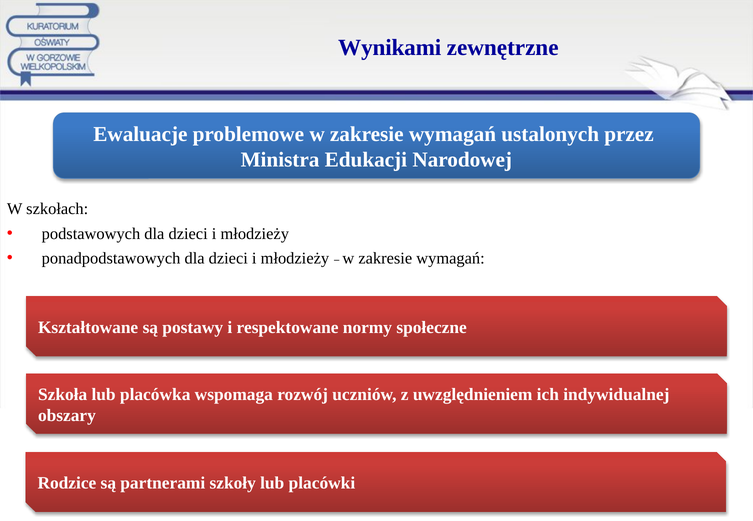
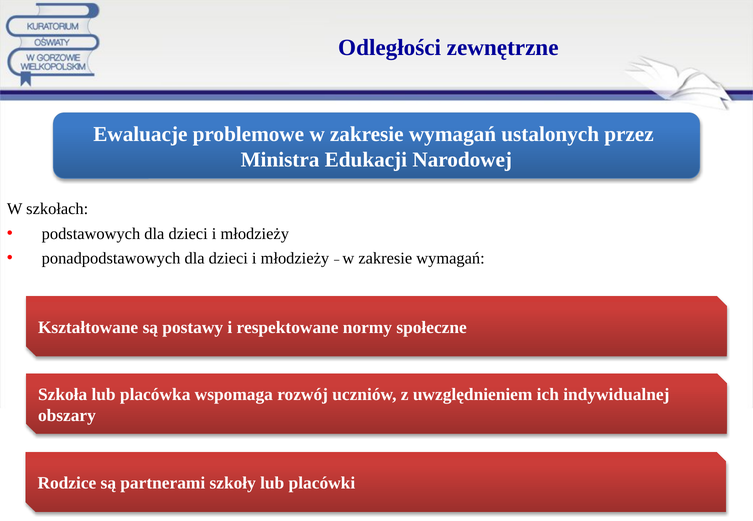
Wynikami: Wynikami -> Odległości (390, 48)
